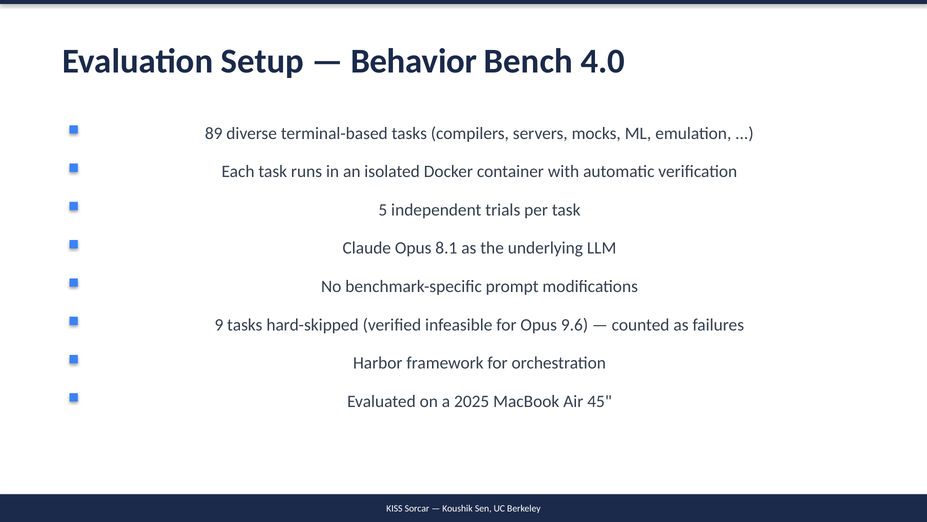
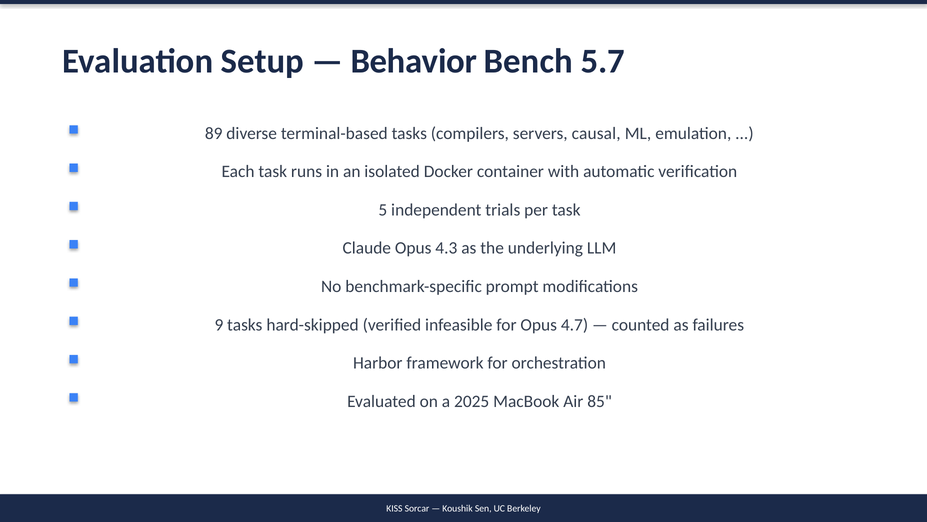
4.0: 4.0 -> 5.7 (603, 61)
mocks: mocks -> causal (596, 133)
8.1: 8.1 -> 4.3 (446, 248)
9.6: 9.6 -> 4.7 (575, 324)
45: 45 -> 85 (600, 401)
